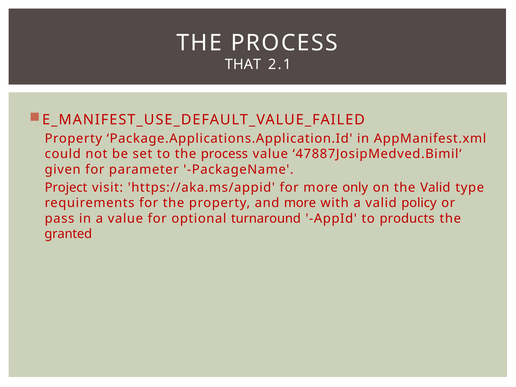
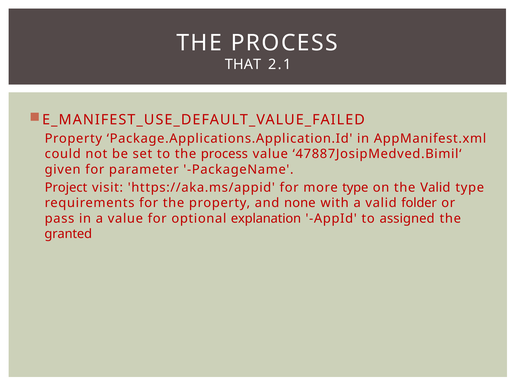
more only: only -> type (355, 188)
and more: more -> none (300, 203)
policy: policy -> folder (419, 203)
turnaround: turnaround -> explanation (266, 218)
products: products -> assigned (407, 218)
